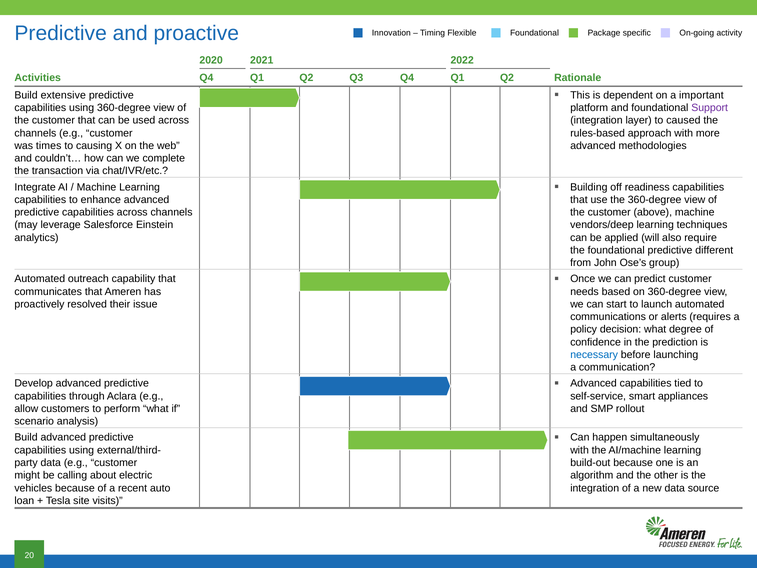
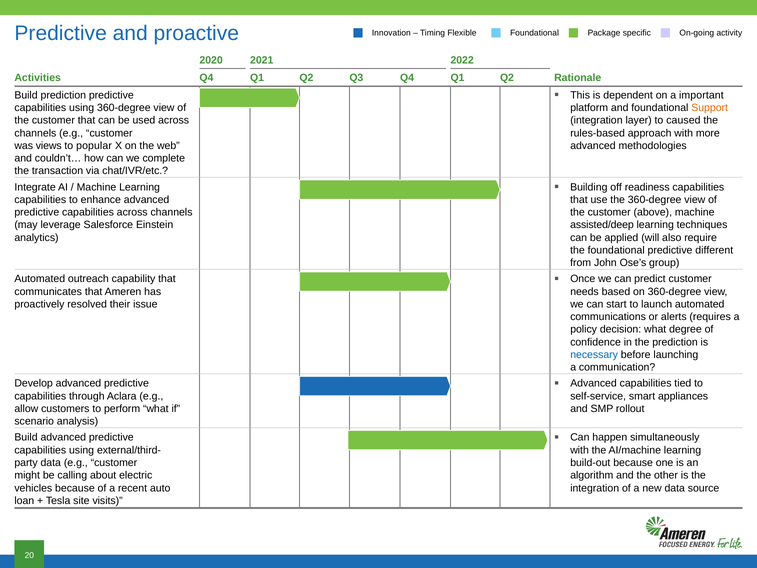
Build extensive: extensive -> prediction (63, 95)
Support colour: purple -> orange (710, 108)
times: times -> views (49, 146)
causing: causing -> popular (94, 146)
vendors/deep: vendors/deep -> assisted/deep (602, 225)
